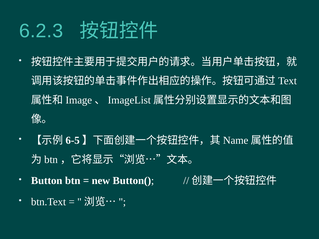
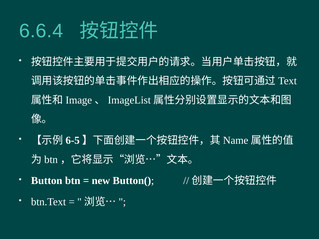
6.2.3: 6.2.3 -> 6.6.4 (41, 31)
